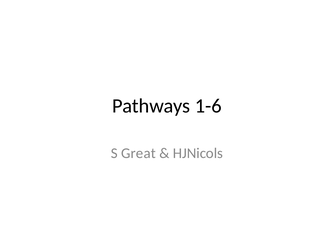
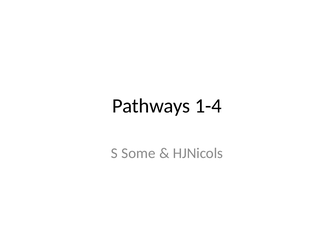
1-6: 1-6 -> 1-4 (208, 106)
Great: Great -> Some (138, 154)
